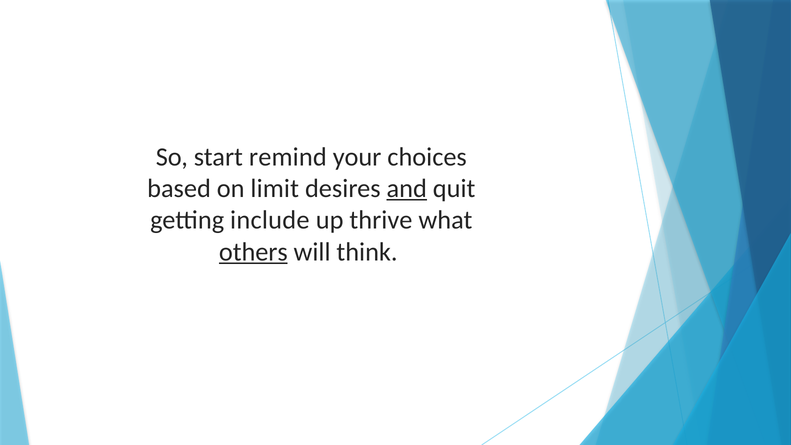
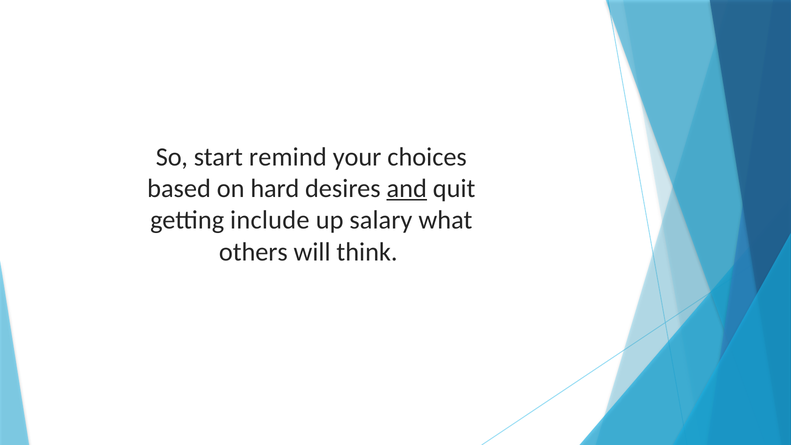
limit: limit -> hard (275, 189)
thrive: thrive -> salary (381, 220)
others underline: present -> none (253, 252)
